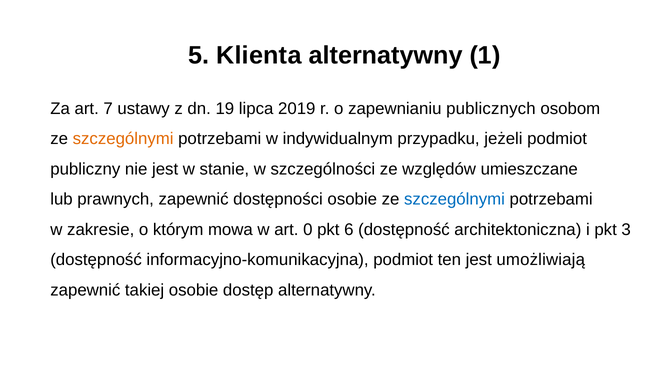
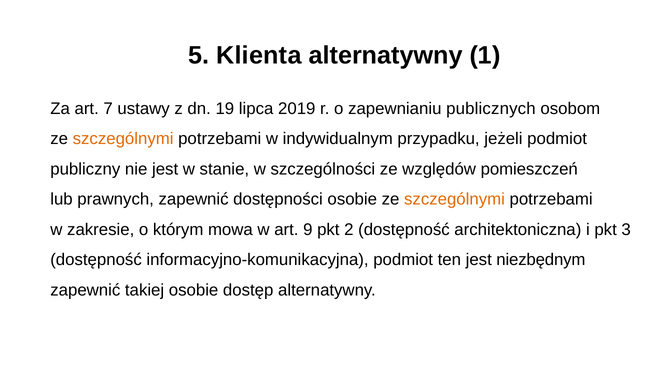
umieszczane: umieszczane -> pomieszczeń (529, 169)
szczególnymi colour: blue -> orange (454, 199)
0: 0 -> 9 (308, 230)
6: 6 -> 2 (349, 230)
umożliwiają: umożliwiają -> niezbędnym (541, 260)
